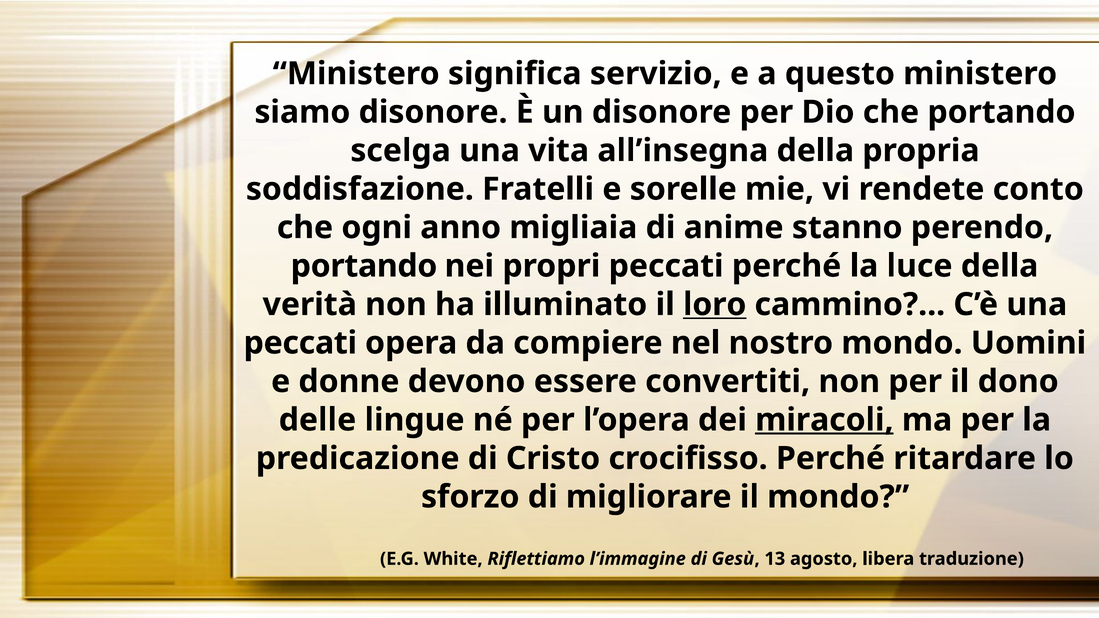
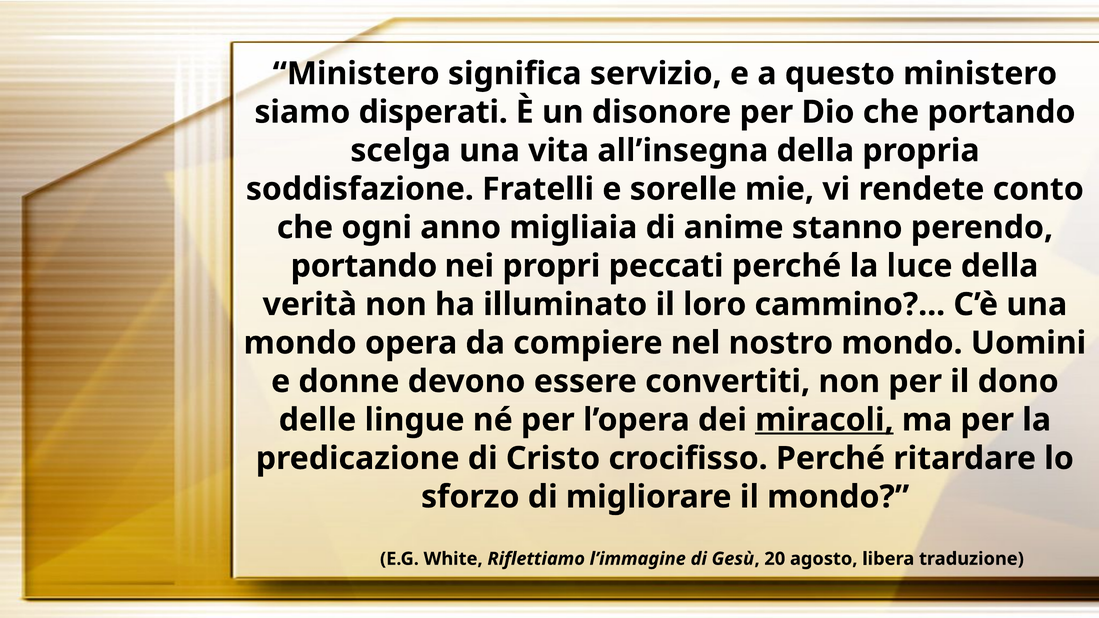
siamo disonore: disonore -> disperati (433, 112)
loro underline: present -> none (715, 305)
peccati: peccati -> mondo (300, 343)
13: 13 -> 20 (775, 559)
